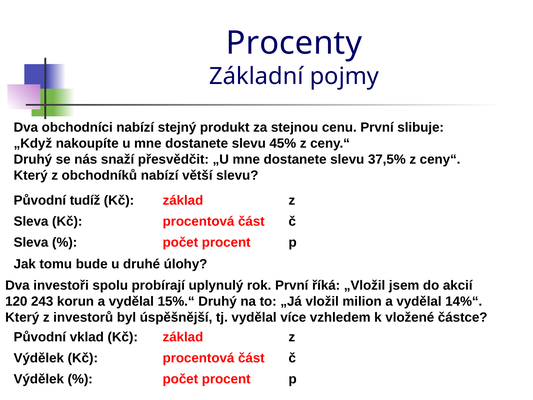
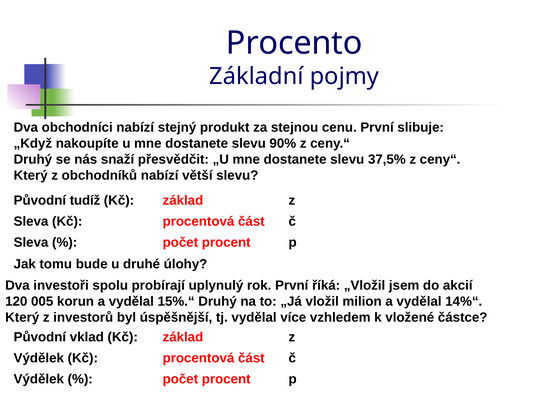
Procenty: Procenty -> Procento (294, 43)
45%: 45% -> 90% (283, 143)
243: 243 -> 005 (42, 301)
